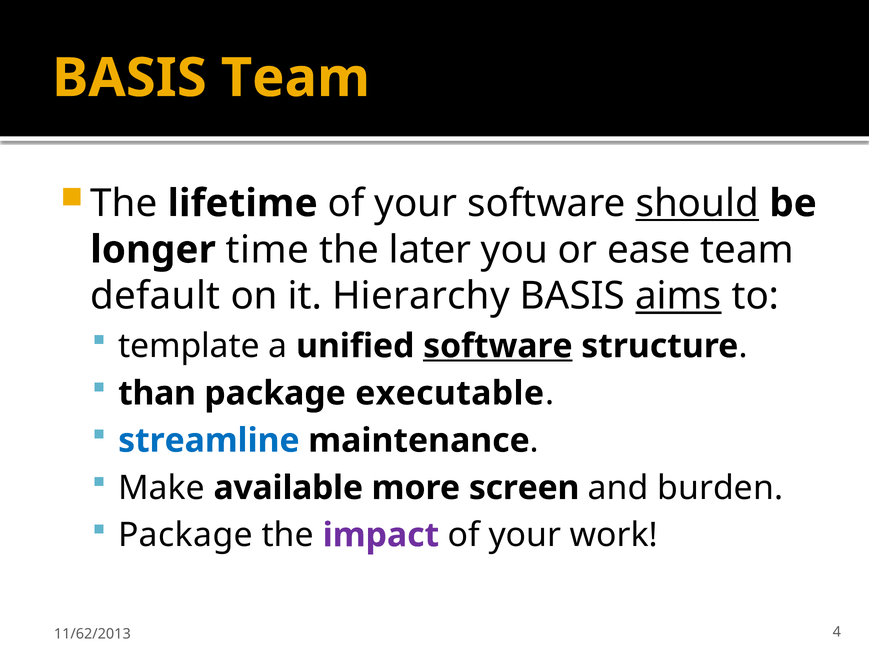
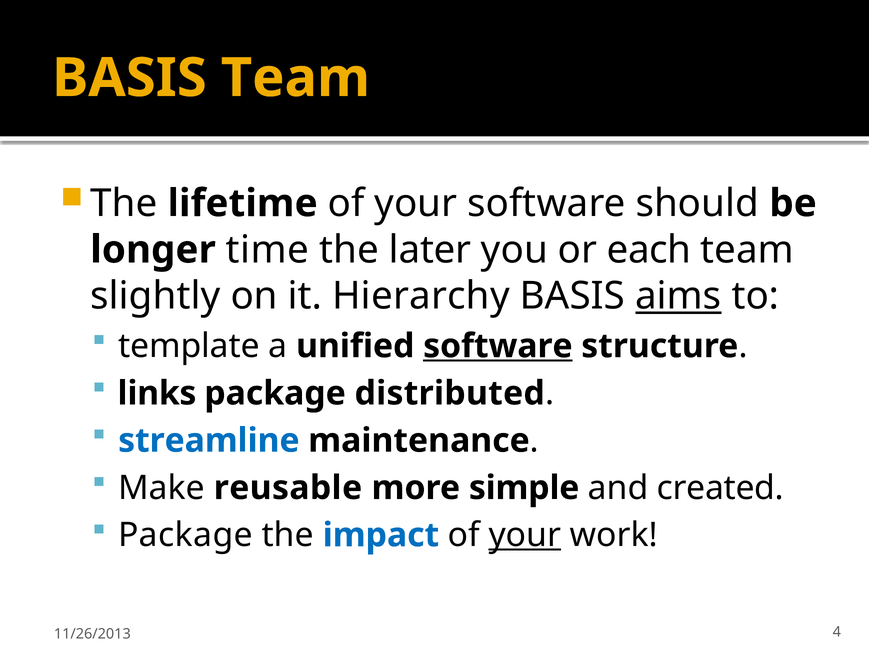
should underline: present -> none (697, 203)
ease: ease -> each (649, 250)
default: default -> slightly (155, 296)
than: than -> links (157, 393)
executable: executable -> distributed (450, 393)
available: available -> reusable (288, 488)
screen: screen -> simple (524, 488)
burden: burden -> created (720, 488)
impact colour: purple -> blue (381, 535)
your underline: none -> present (525, 535)
11/62/2013: 11/62/2013 -> 11/26/2013 (92, 634)
